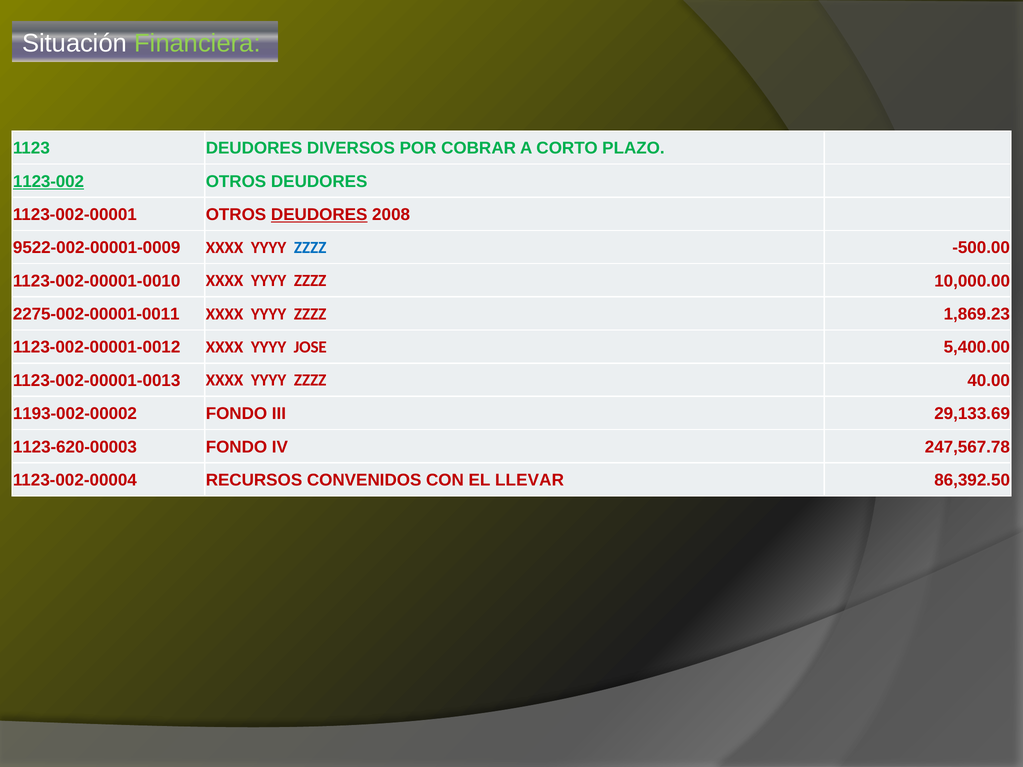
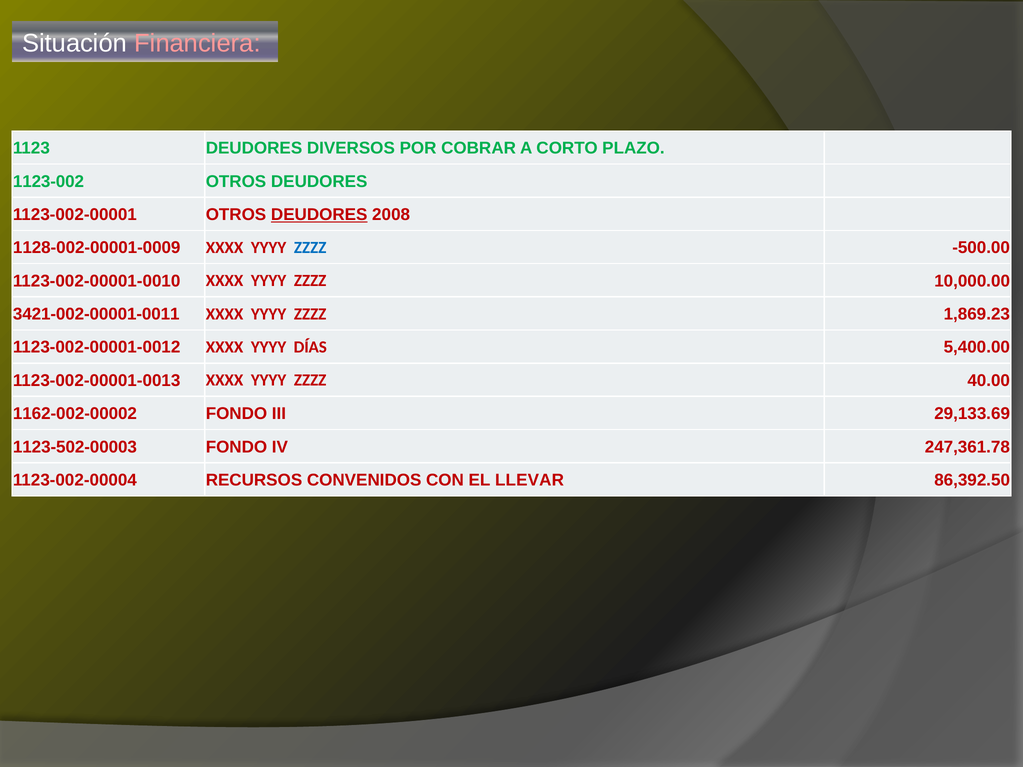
Financiera colour: light green -> pink (197, 43)
1123-002 underline: present -> none (48, 182)
9522-002-00001-0009: 9522-002-00001-0009 -> 1128-002-00001-0009 (97, 248)
2275-002-00001-0011: 2275-002-00001-0011 -> 3421-002-00001-0011 (96, 314)
JOSE: JOSE -> DÍAS (310, 347)
1193-002-00002: 1193-002-00002 -> 1162-002-00002 (75, 414)
1123-620-00003: 1123-620-00003 -> 1123-502-00003 (75, 447)
247,567.78: 247,567.78 -> 247,361.78 (967, 447)
